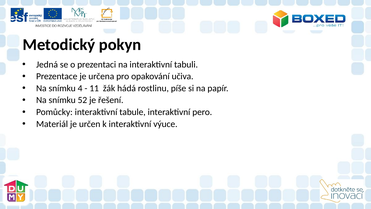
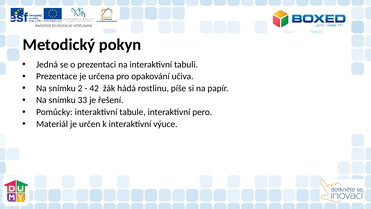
4: 4 -> 2 (80, 88)
11: 11 -> 42 (94, 88)
52: 52 -> 33 (82, 100)
